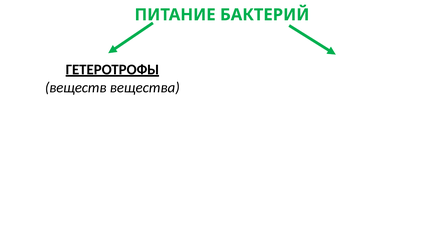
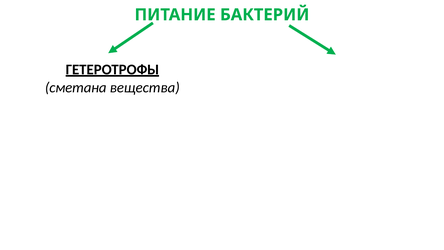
веществ: веществ -> сметана (76, 87)
